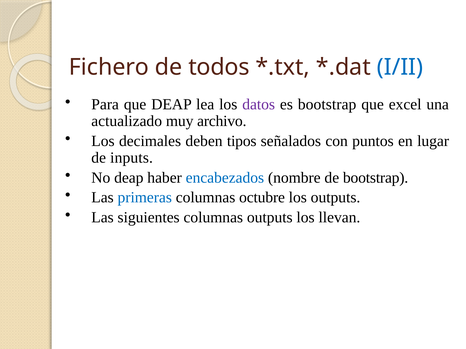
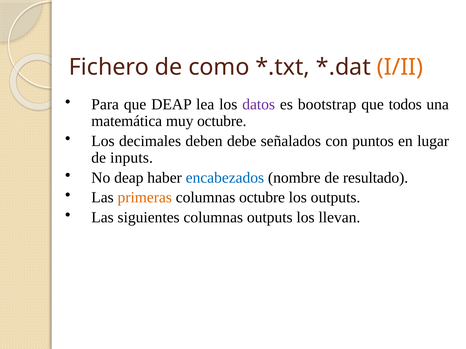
todos: todos -> como (219, 67)
I/II colour: blue -> orange (400, 67)
excel: excel -> todos (405, 105)
actualizado: actualizado -> matemática (127, 121)
muy archivo: archivo -> octubre (222, 121)
tipos: tipos -> debe (242, 141)
de bootstrap: bootstrap -> resultado (376, 178)
primeras colour: blue -> orange (145, 198)
